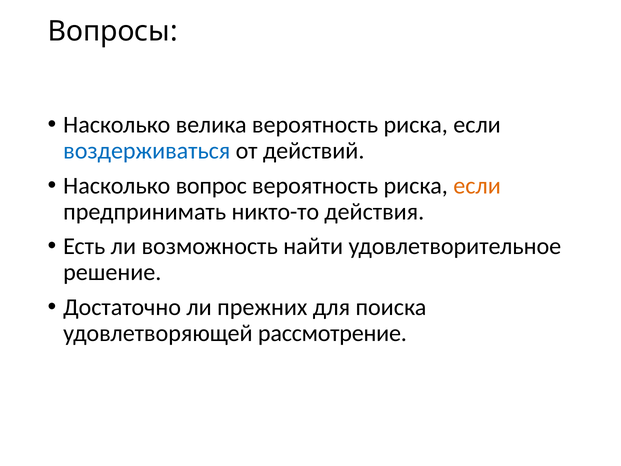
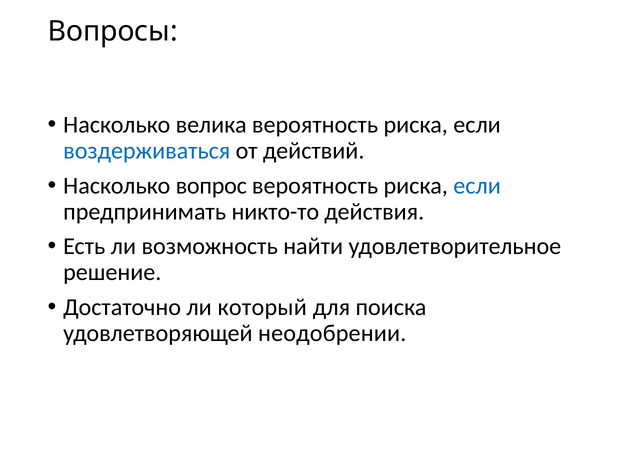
если colour: orange -> blue (477, 185)
прежних: прежних -> который (262, 307)
рассмотрение: рассмотрение -> неодобрении (332, 333)
